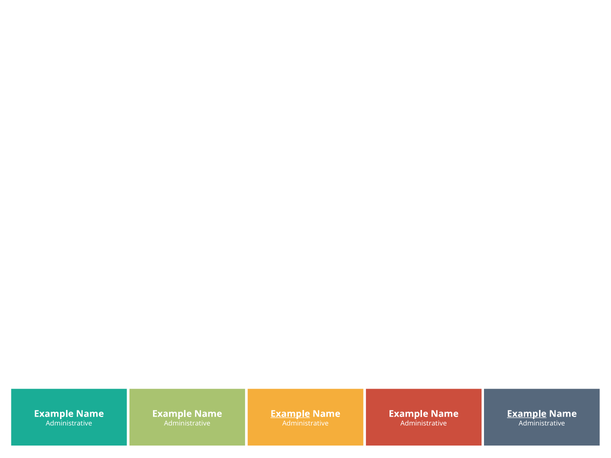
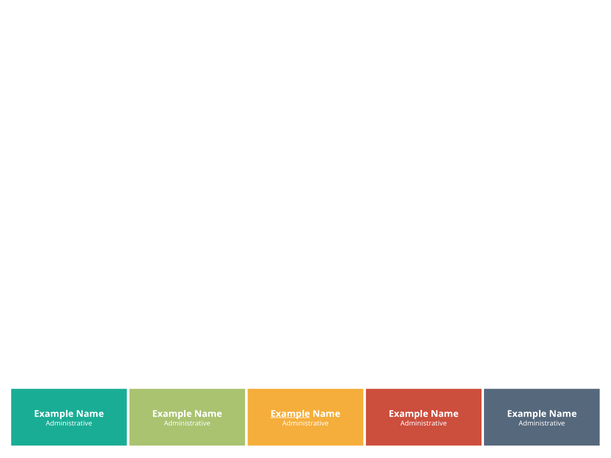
Example underline: present -> none (527, 414)
